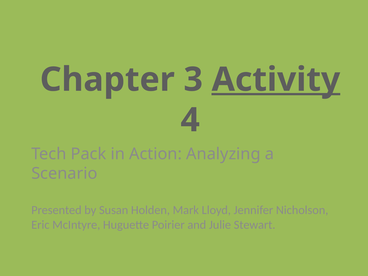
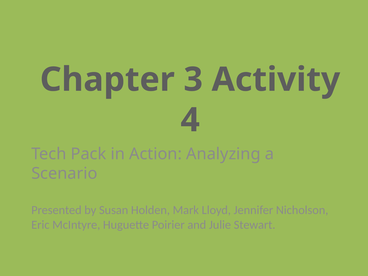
Activity underline: present -> none (276, 80)
